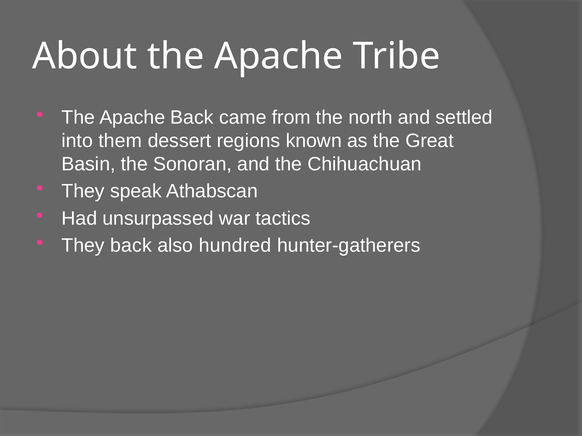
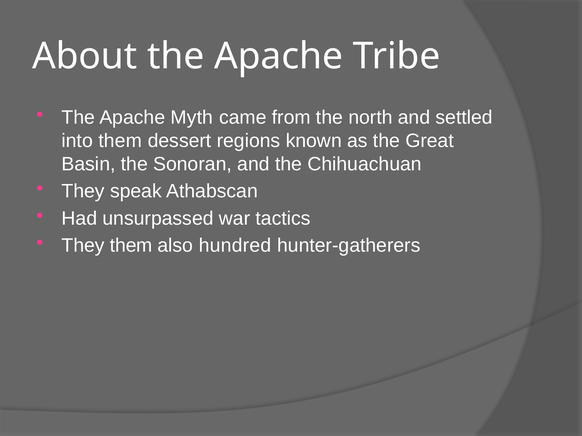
Apache Back: Back -> Myth (192, 118)
They back: back -> them (131, 246)
